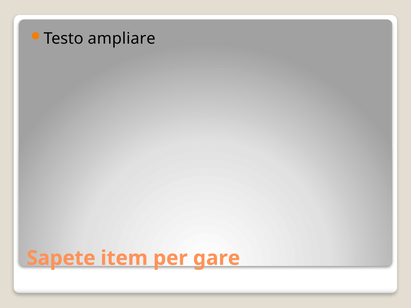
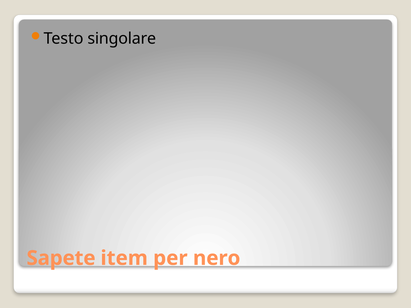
ampliare: ampliare -> singolare (122, 39)
gare: gare -> nero (217, 258)
